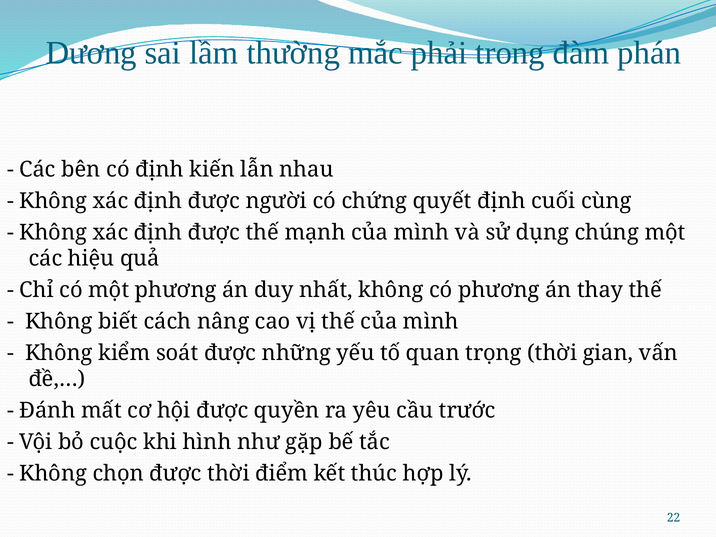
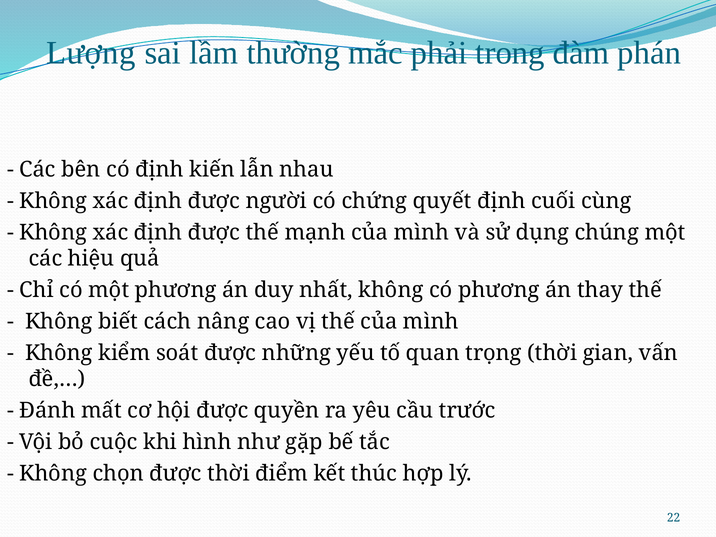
Dương: Dương -> Lượng (91, 53)
